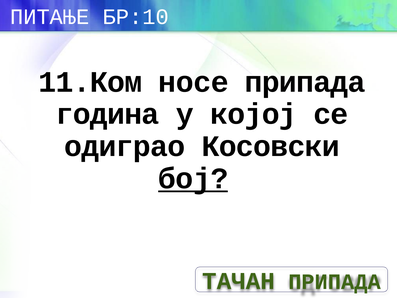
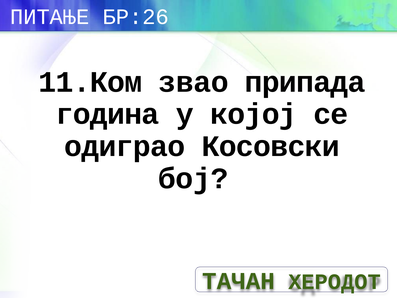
БР:10: БР:10 -> БР:26 (136, 17)
носе: носе -> звао (194, 82)
бој underline: present -> none (193, 178)
ТАЧАН ПРИПАДА: ПРИПАДА -> ХЕРОДОТ (335, 282)
